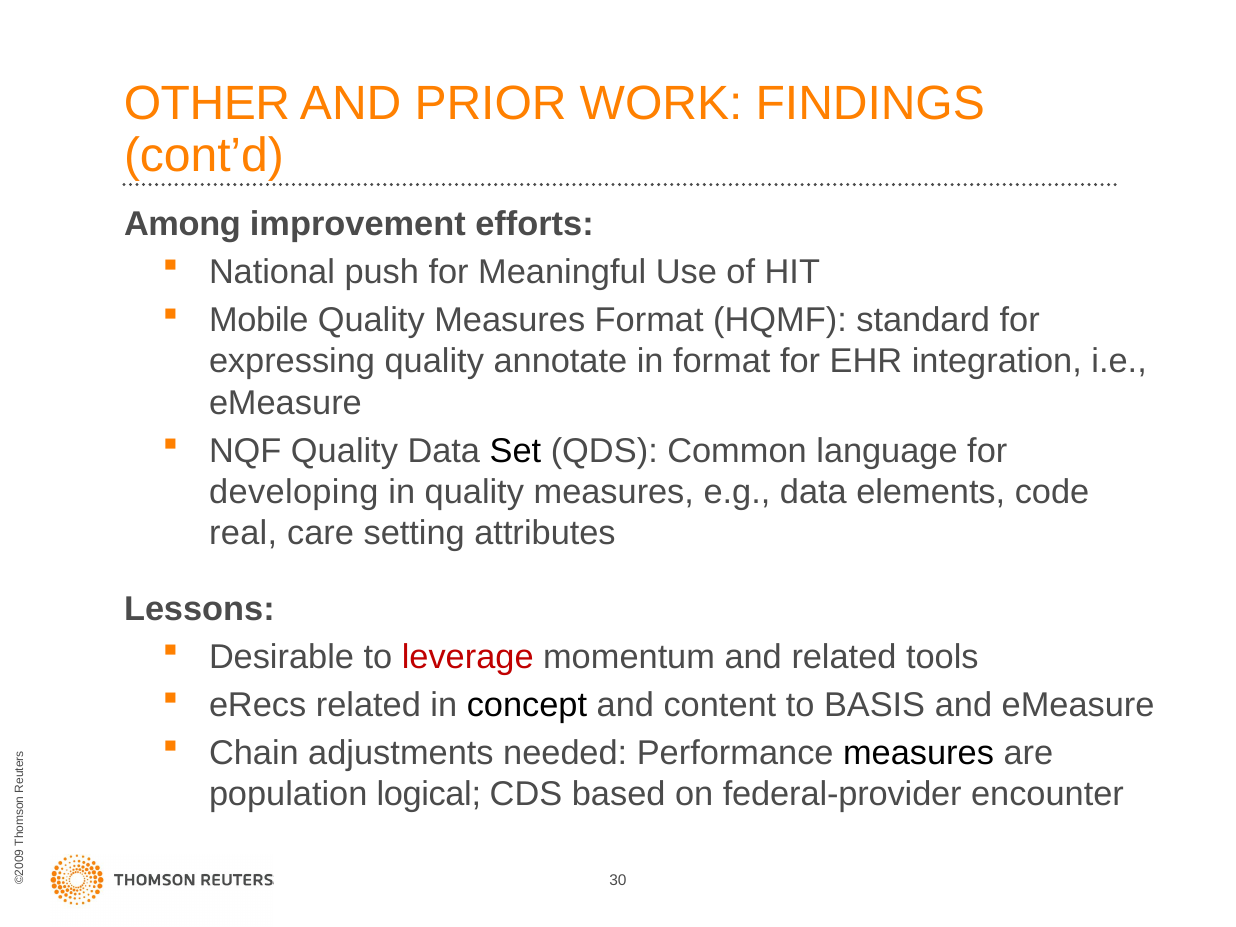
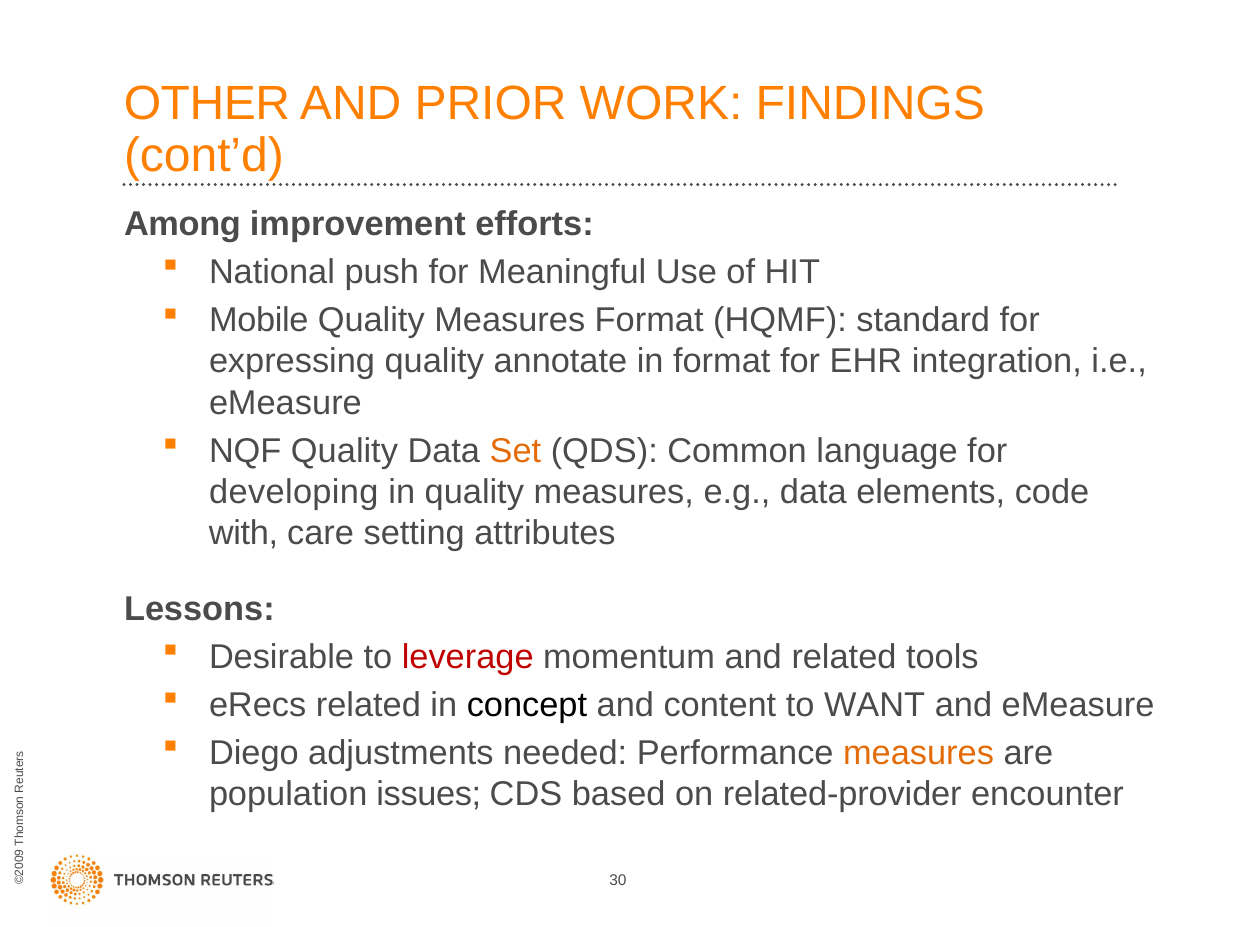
Set colour: black -> orange (515, 451)
real: real -> with (243, 533)
BASIS: BASIS -> WANT (875, 705)
Chain: Chain -> Diego (254, 753)
measures colour: black -> orange (918, 753)
logical: logical -> issues (429, 794)
federal-provider: federal-provider -> related-provider (842, 794)
